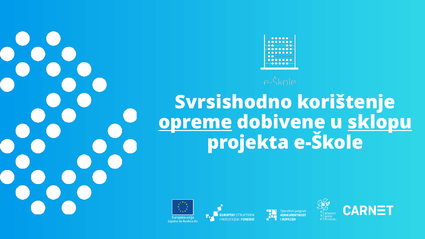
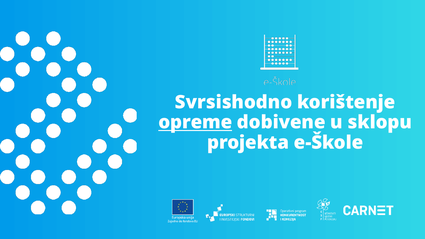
sklopu underline: present -> none (380, 123)
